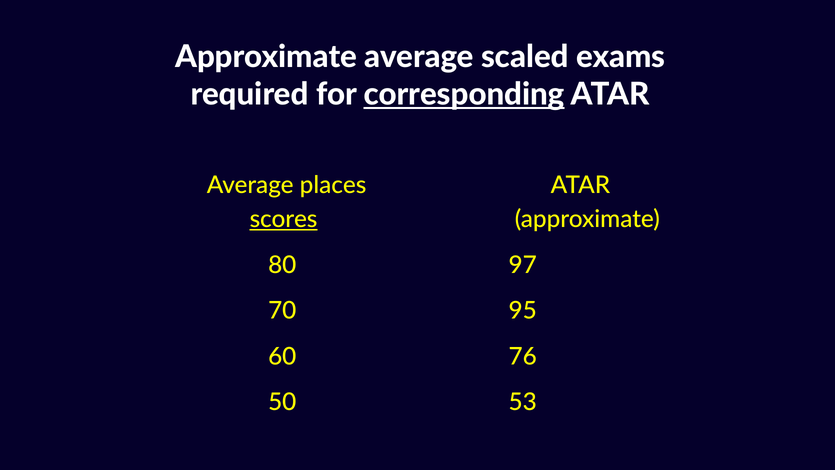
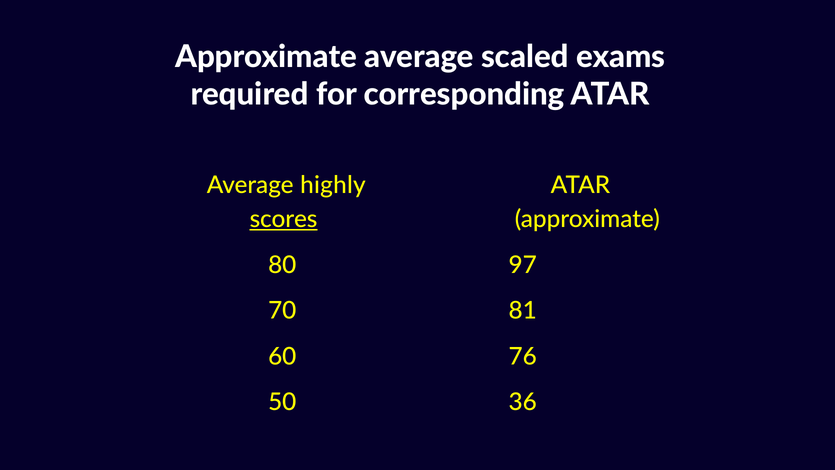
corresponding underline: present -> none (464, 94)
places: places -> highly (333, 185)
95: 95 -> 81 (523, 311)
53: 53 -> 36 (523, 402)
